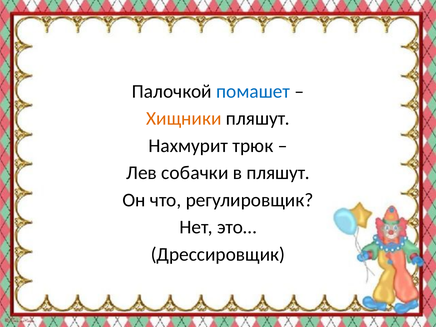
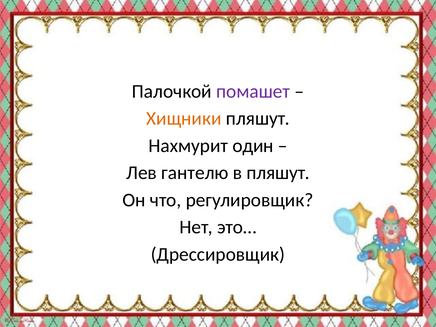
помашет colour: blue -> purple (253, 91)
трюк: трюк -> один (253, 146)
собачки: собачки -> гантелю (195, 173)
